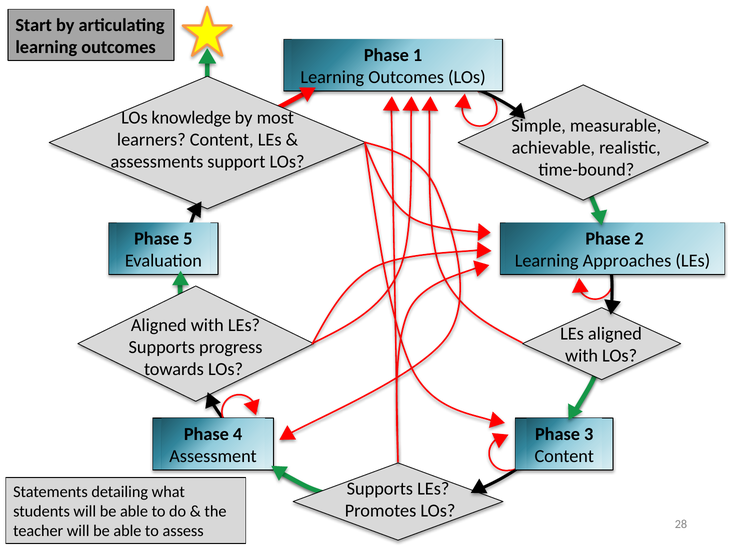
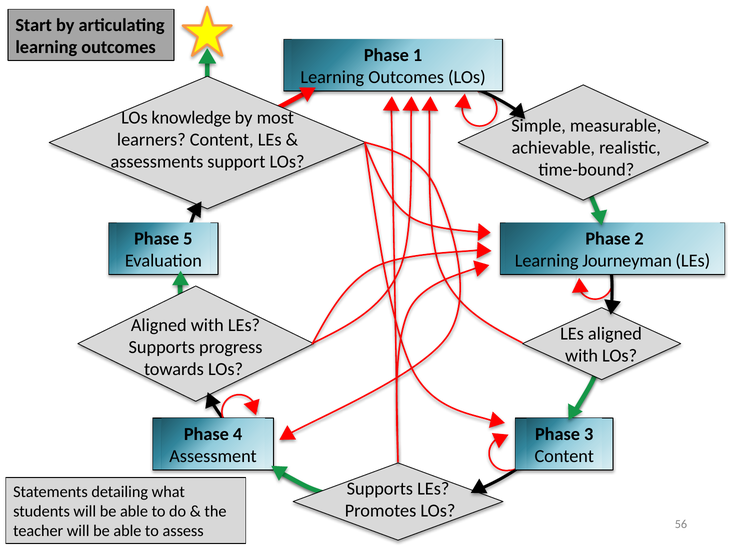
Approaches: Approaches -> Journeyman (627, 260)
28: 28 -> 56 (681, 523)
